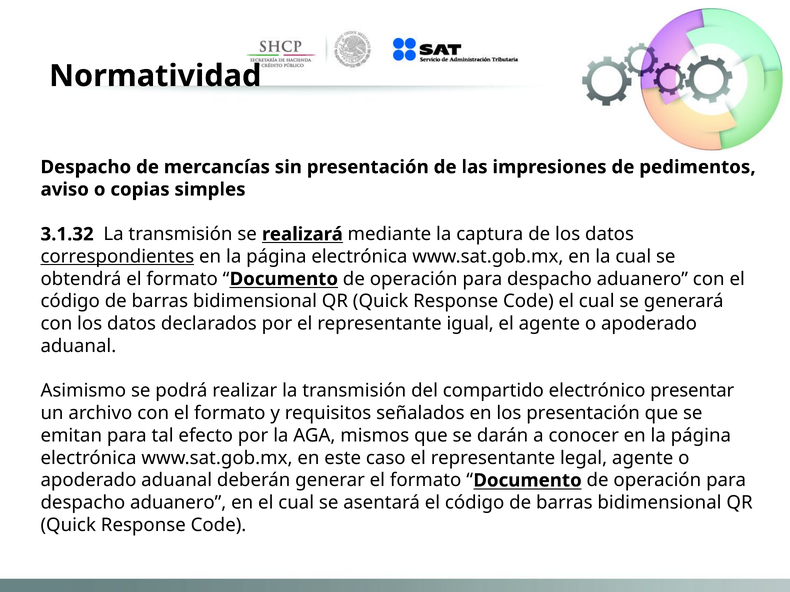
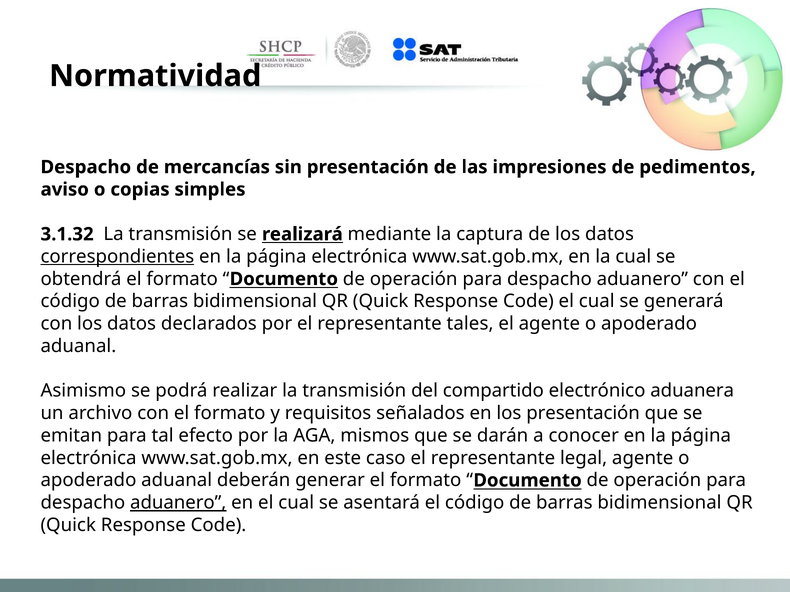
igual: igual -> tales (470, 324)
presentar: presentar -> aduanera (692, 391)
aduanero underline: none -> present (178, 503)
